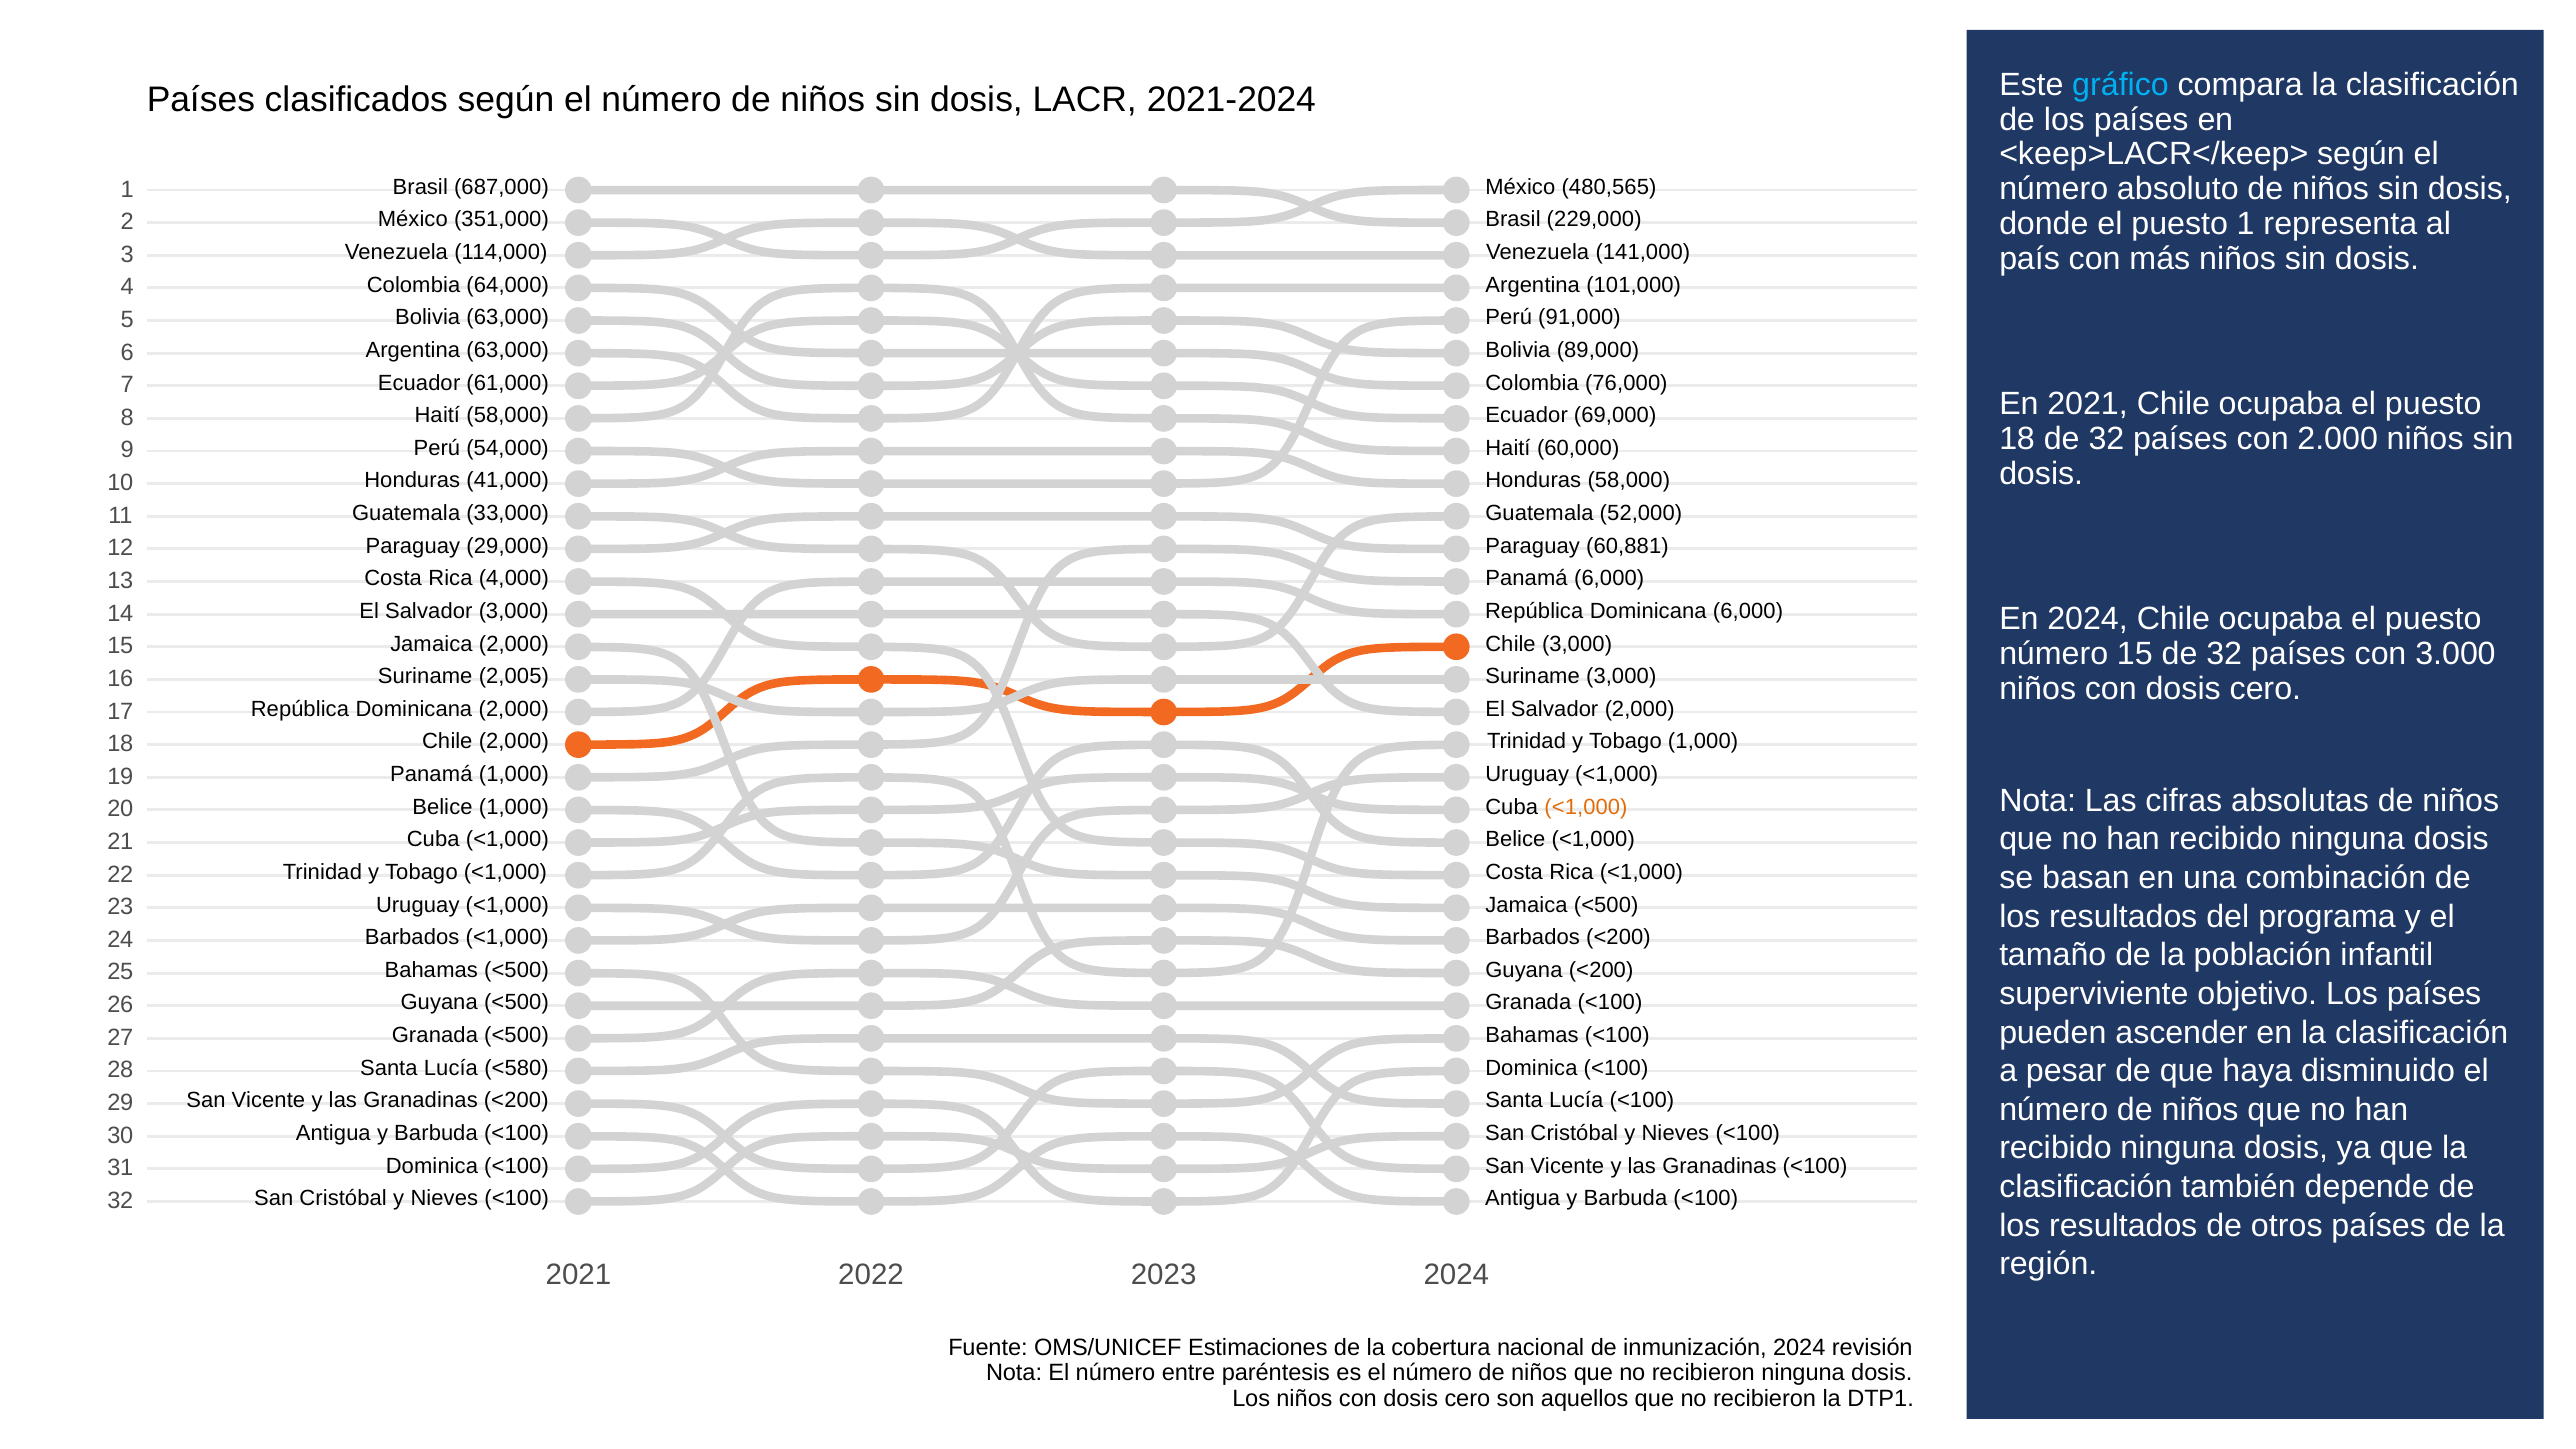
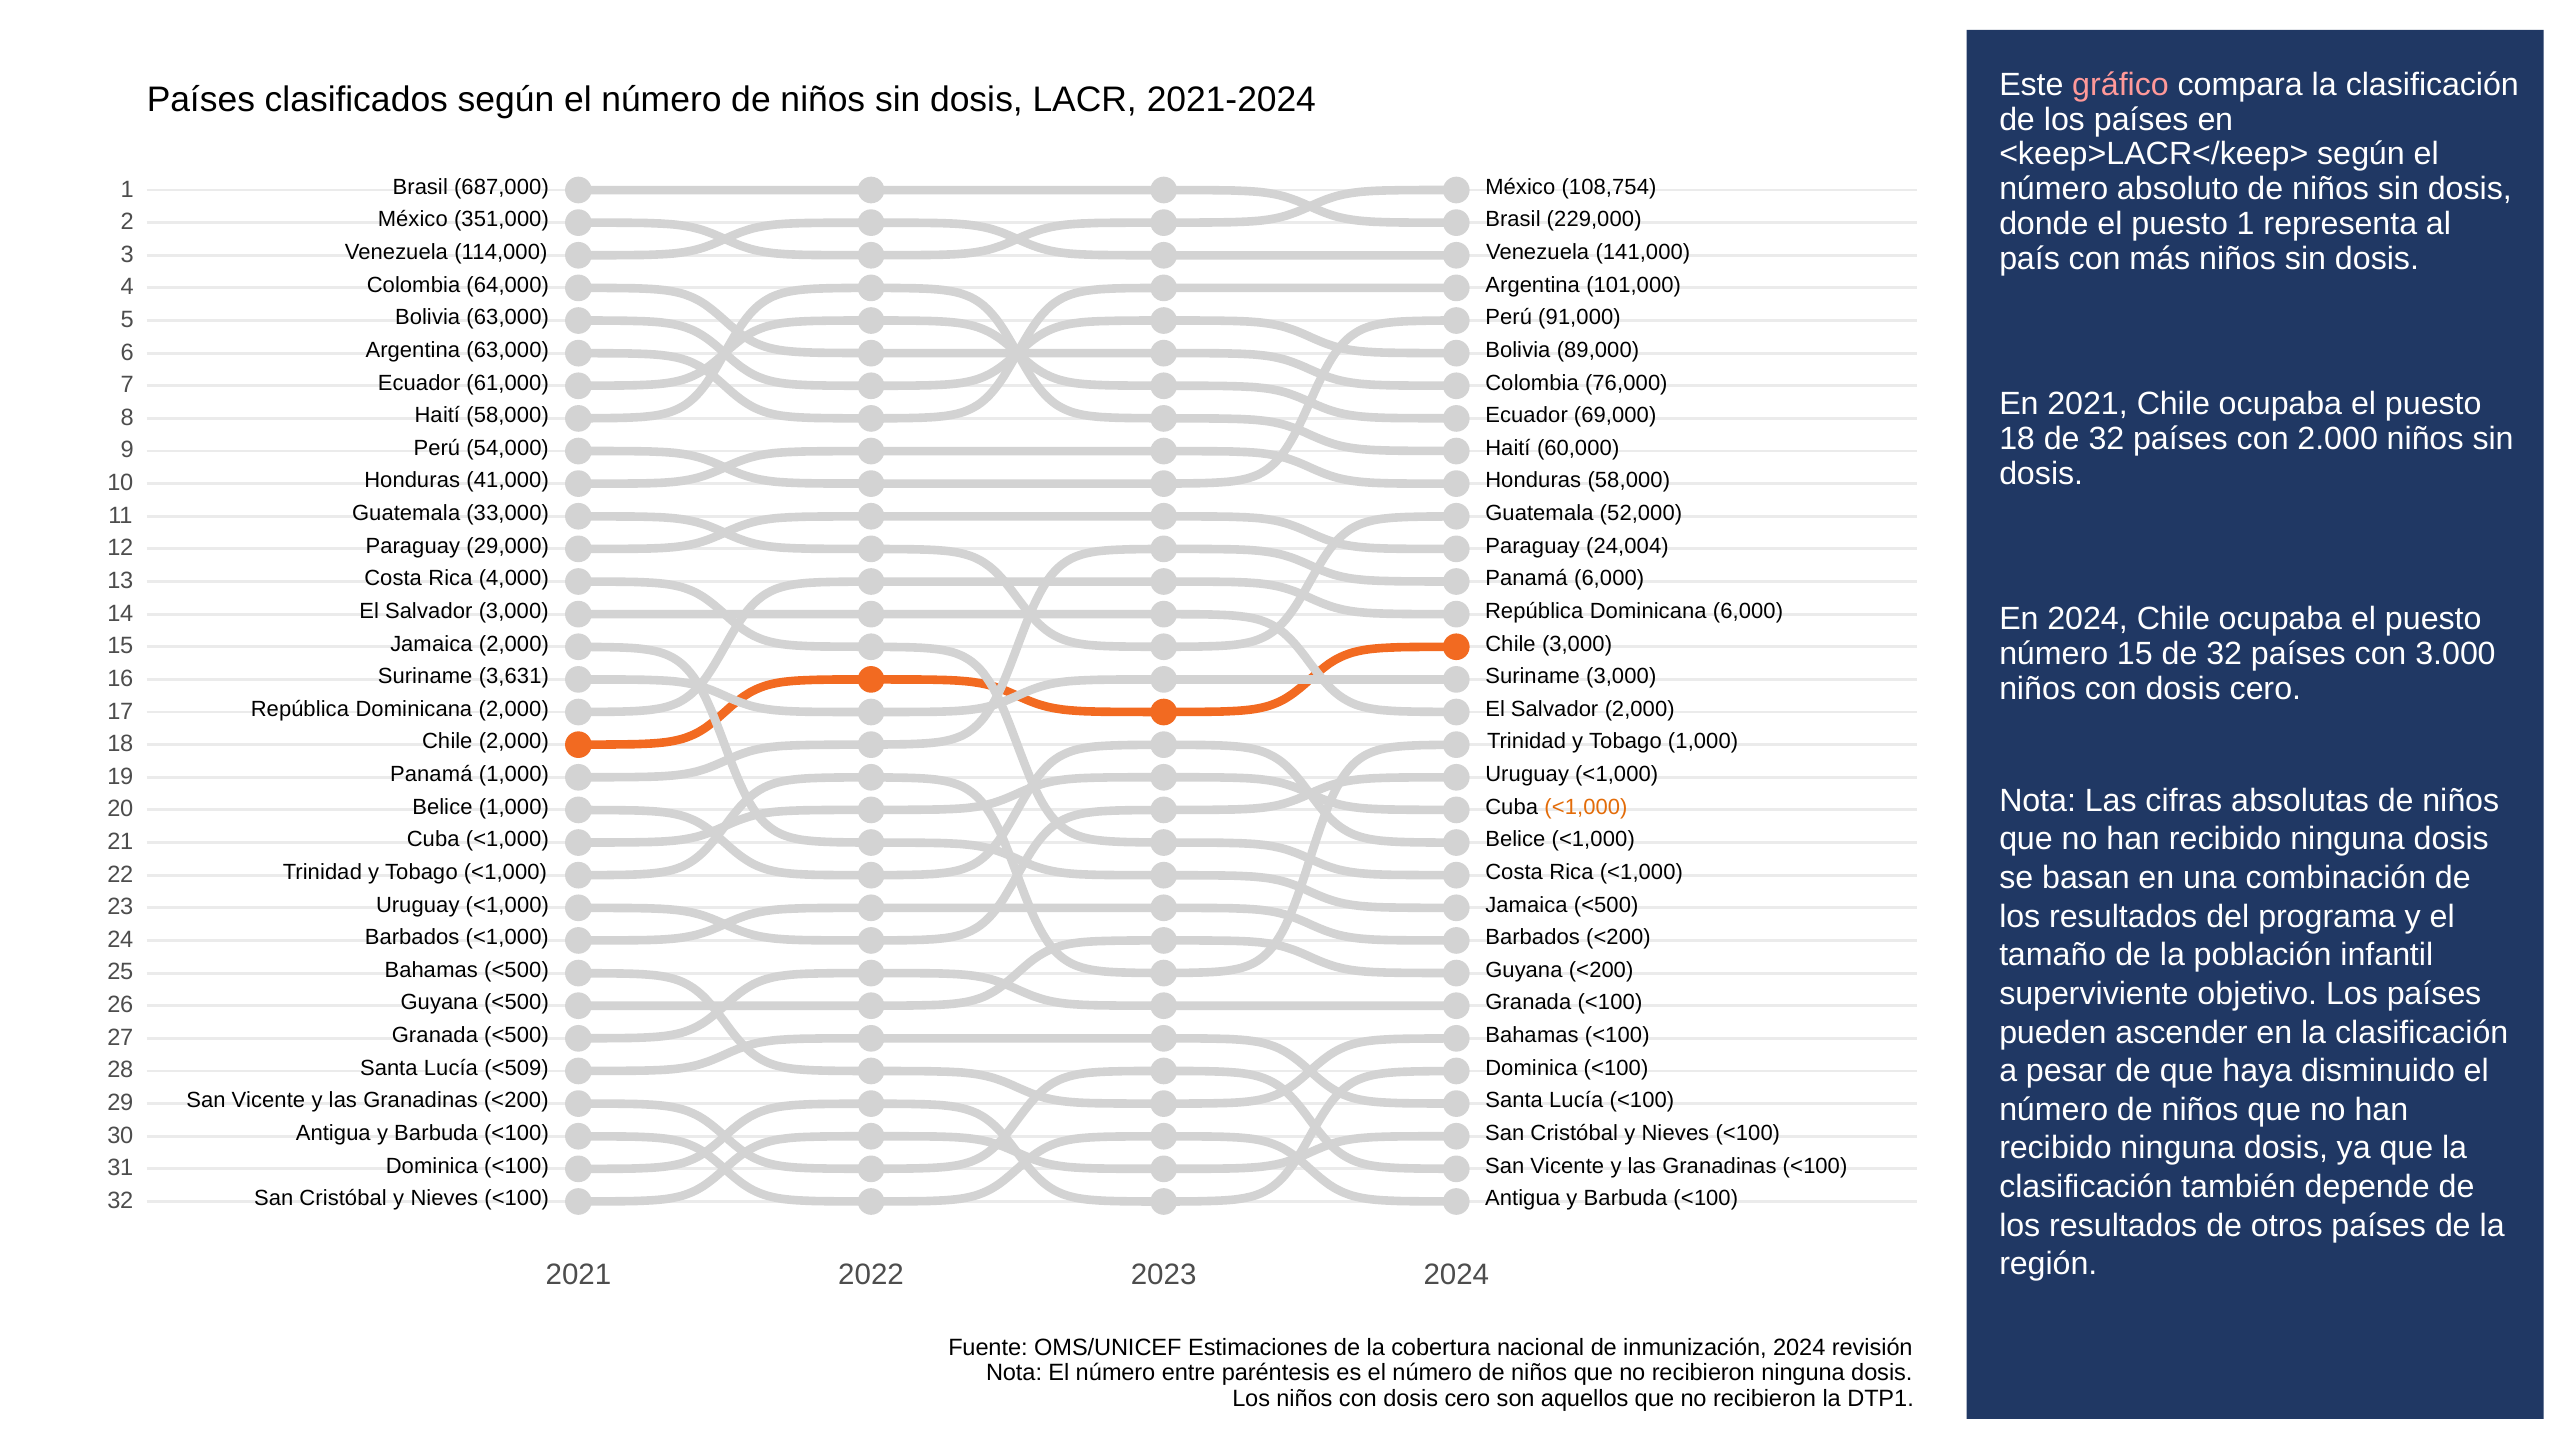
gráfico colour: light blue -> pink (2121, 85)
480,565: 480,565 -> 108,754 (1609, 187)
60,881: 60,881 -> 24,004 (1627, 546)
2,005: 2,005 -> 3,631 (514, 676)
<580: <580 -> <509 (517, 1068)
